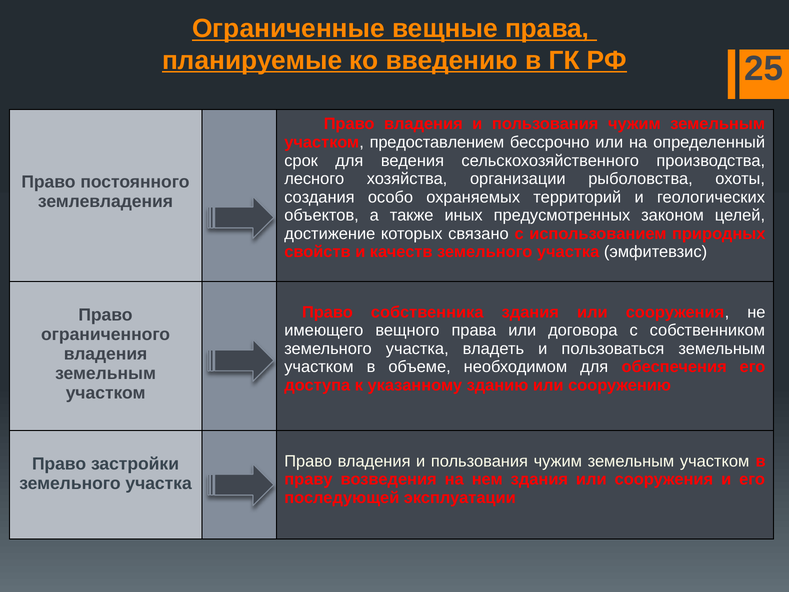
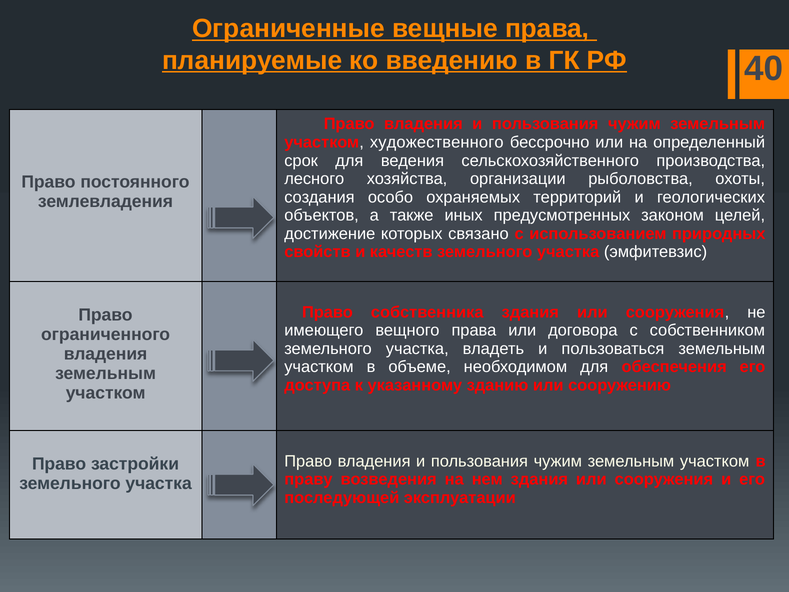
25: 25 -> 40 (764, 69)
предоставлением: предоставлением -> художественного (437, 142)
